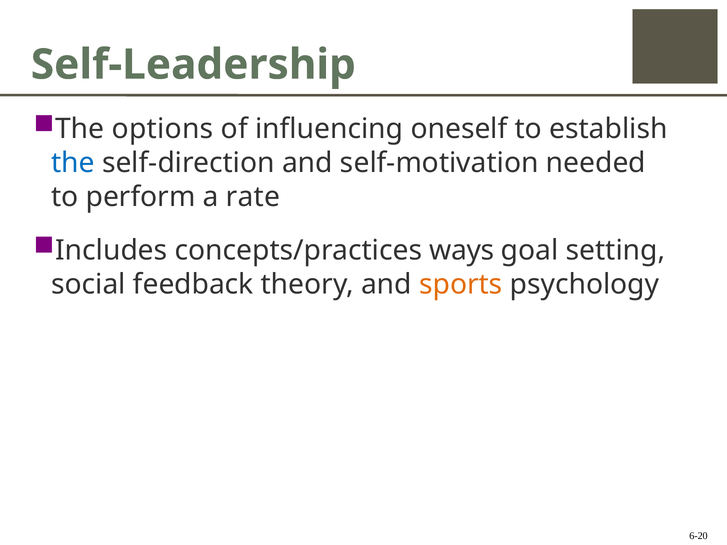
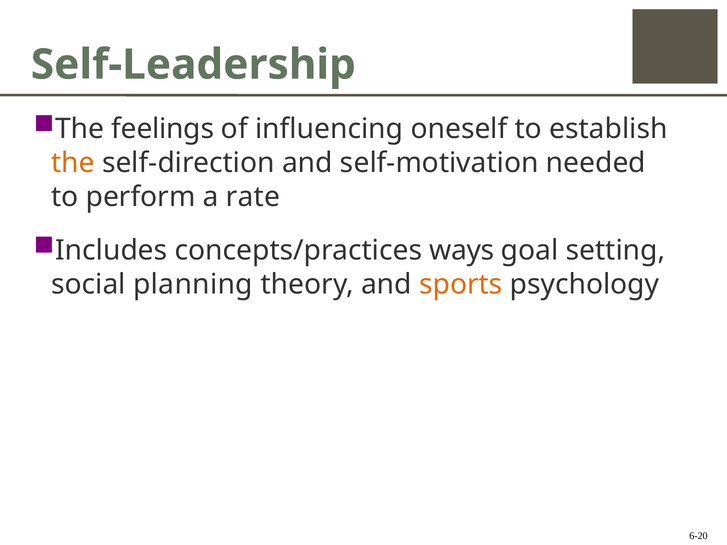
options: options -> feelings (163, 129)
the colour: blue -> orange (73, 163)
feedback: feedback -> planning (193, 284)
